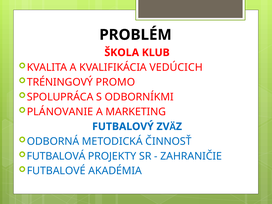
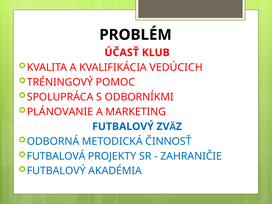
ŠKOLA: ŠKOLA -> ÚČASŤ (122, 53)
PROMO: PROMO -> POMOC (115, 82)
FUTBALOVÉ: FUTBALOVÉ -> FUTBALOVÝ (56, 171)
